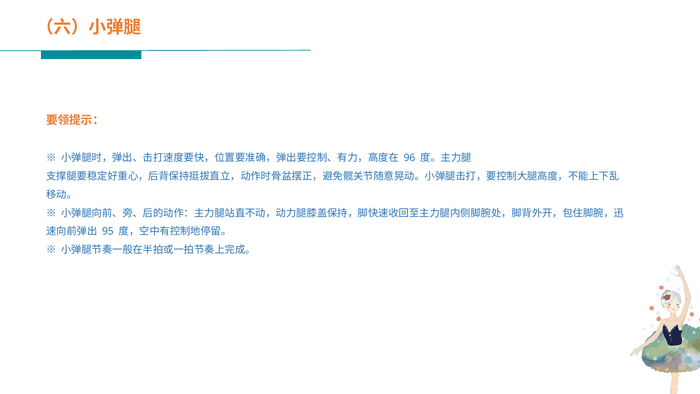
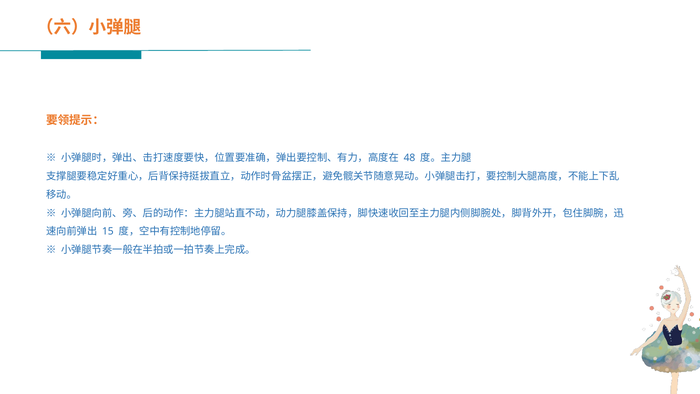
96: 96 -> 48 (409, 158)
95: 95 -> 15 (108, 231)
